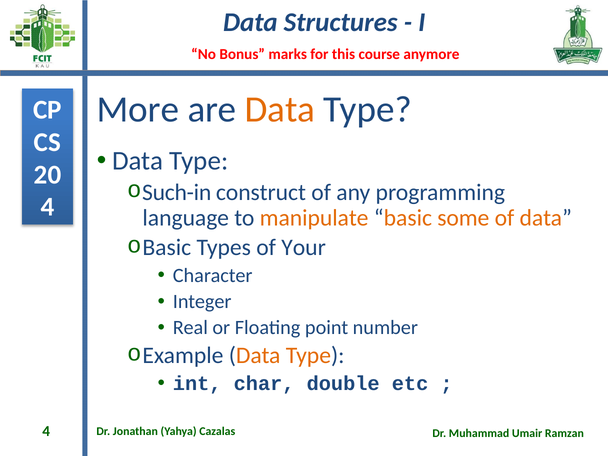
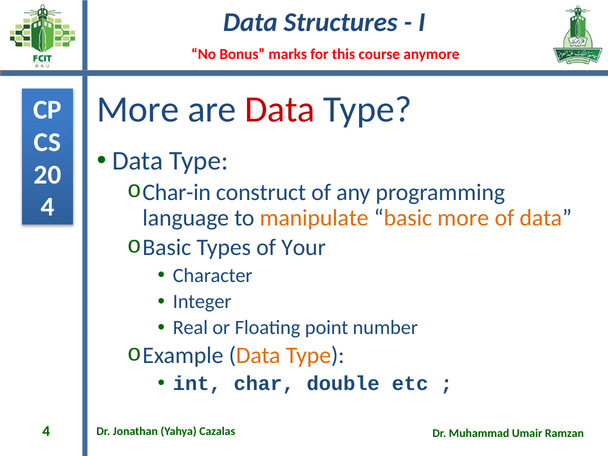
Data colour: orange -> red (280, 109)
Such-in: Such-in -> Char-in (177, 192)
basic some: some -> more (463, 218)
